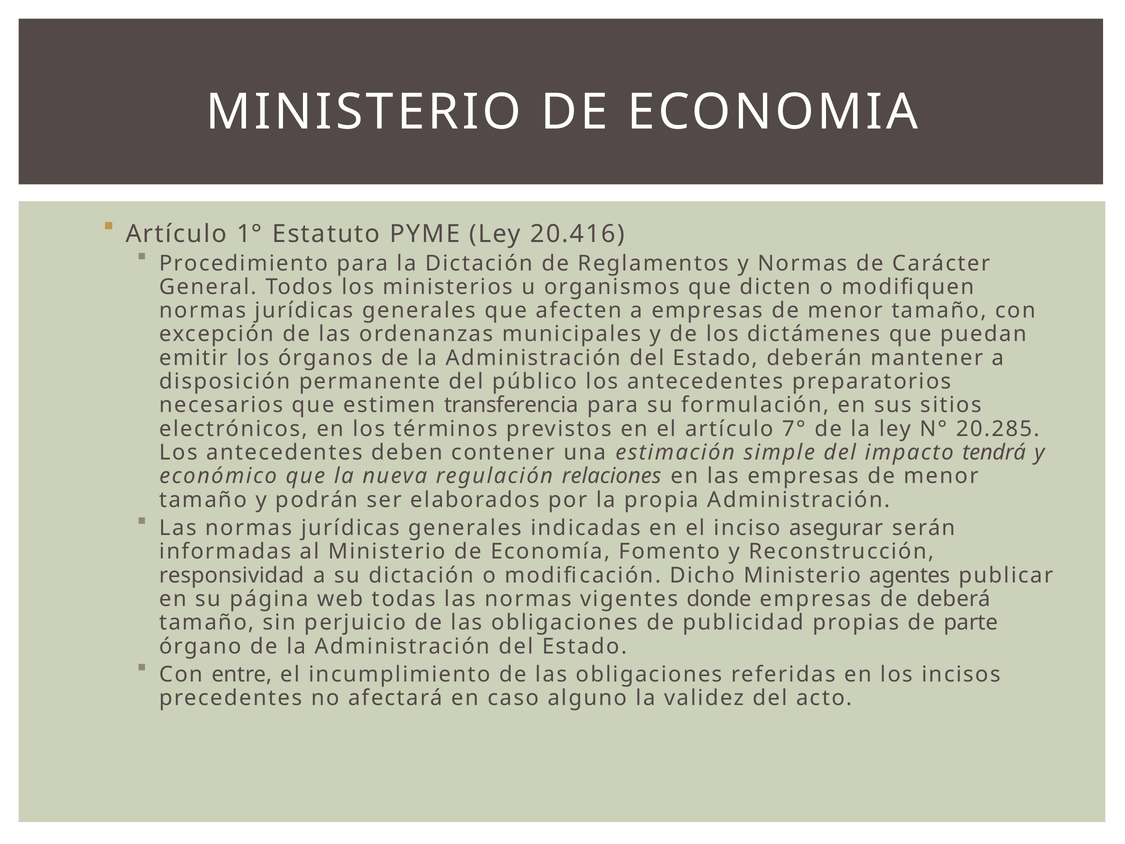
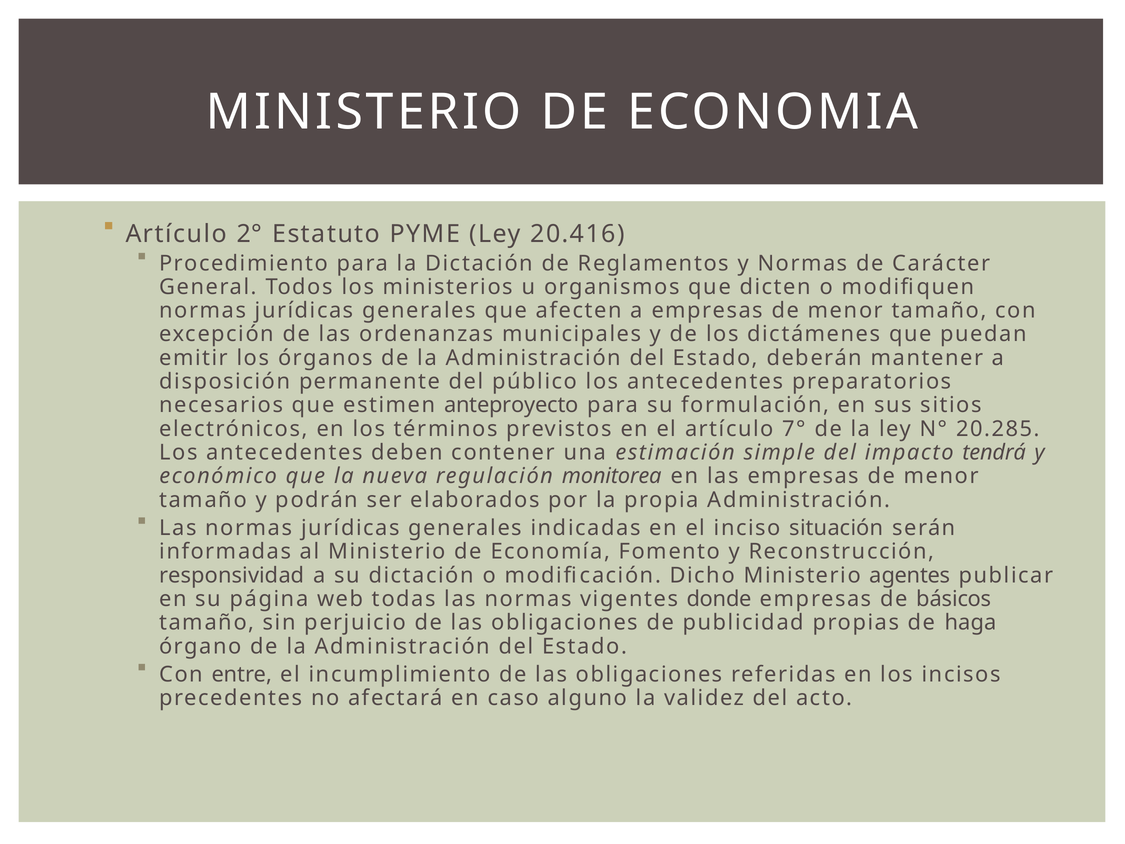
1°: 1° -> 2° (249, 234)
transferencia: transferencia -> anteproyecto (511, 405)
relaciones: relaciones -> monitorea (612, 476)
asegurar: asegurar -> situación (836, 528)
deberá: deberá -> básicos (954, 599)
parte: parte -> haga (971, 622)
